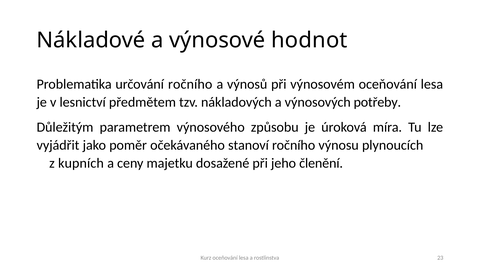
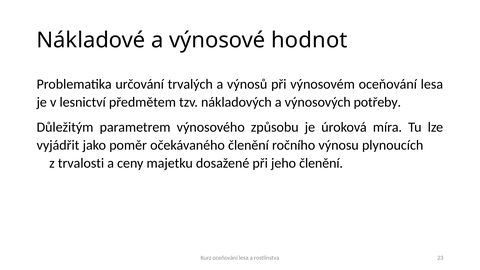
určování ročního: ročního -> trvalých (190, 84)
očekávaného stanoví: stanoví -> členění (248, 145)
kupních: kupních -> trvalosti (81, 163)
